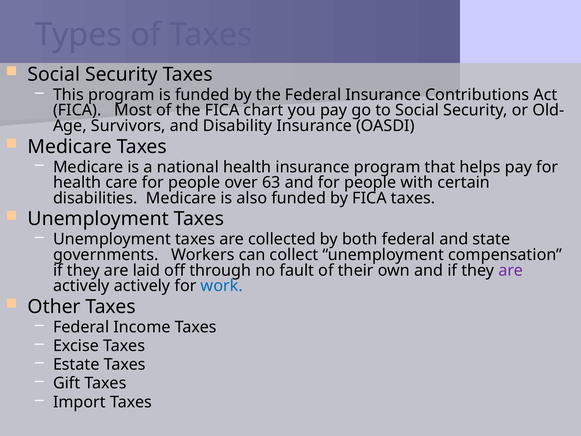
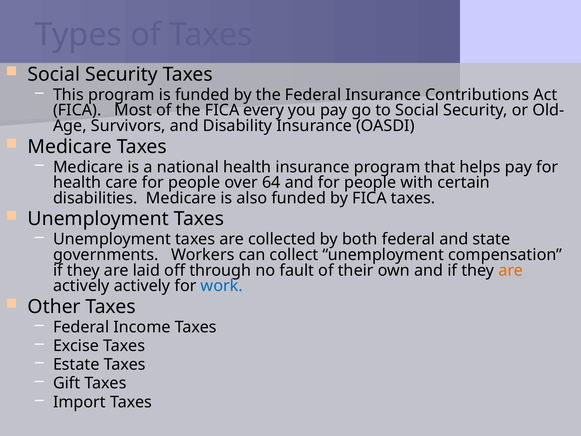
chart: chart -> every (264, 110)
63: 63 -> 64 (271, 182)
are colour: purple -> orange (511, 270)
